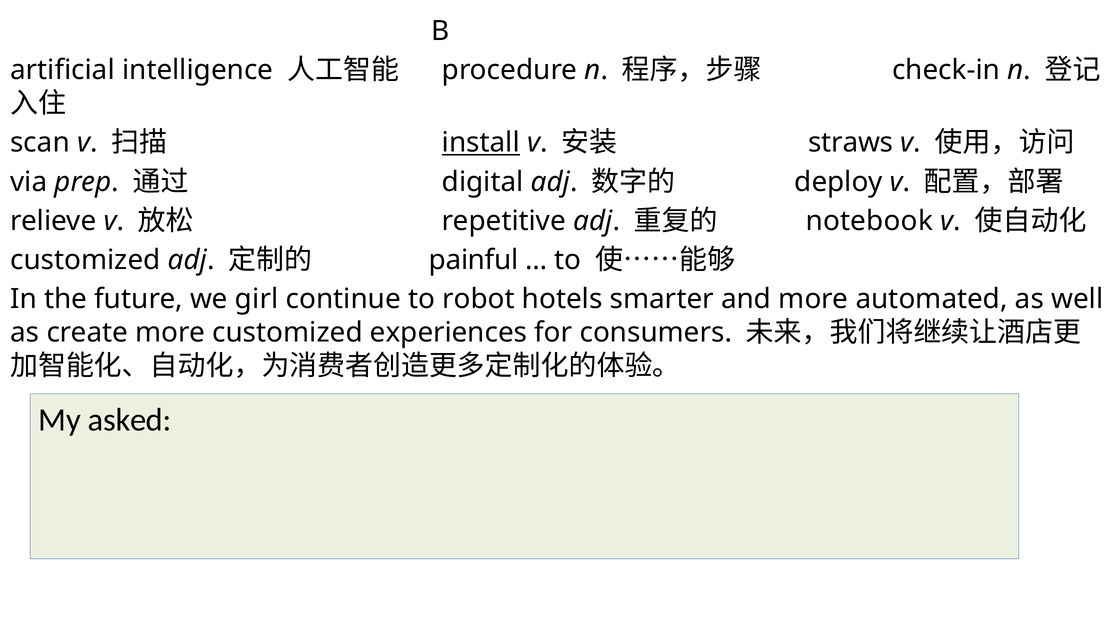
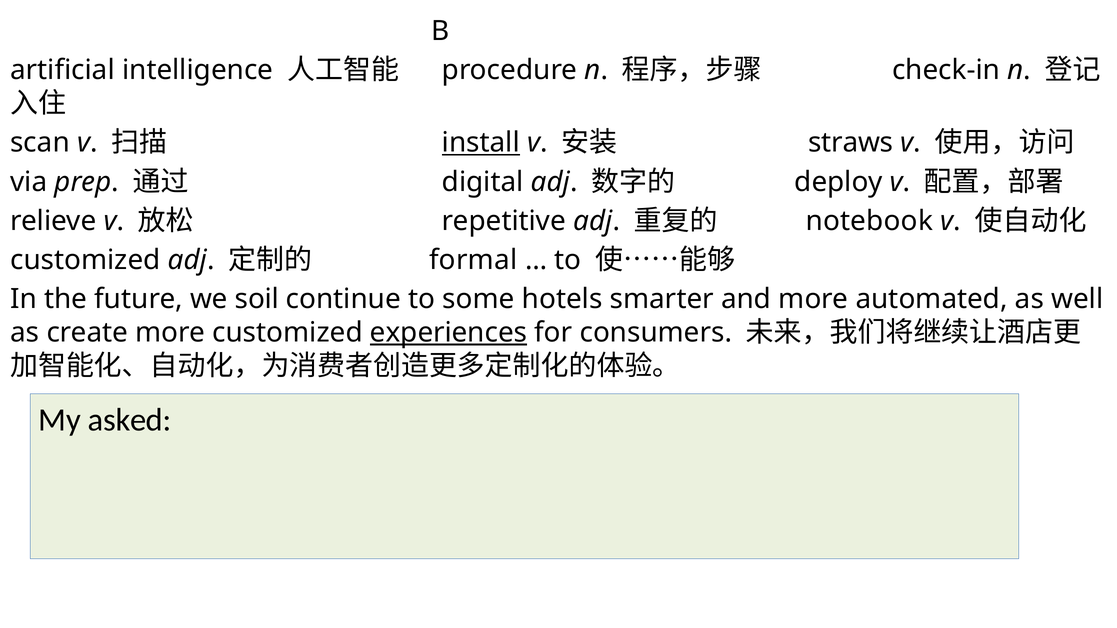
painful: painful -> formal (473, 260)
girl: girl -> soil (257, 299)
robot: robot -> some (478, 299)
experiences underline: none -> present (449, 333)
